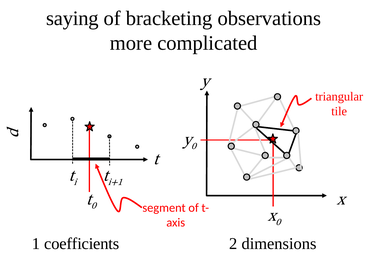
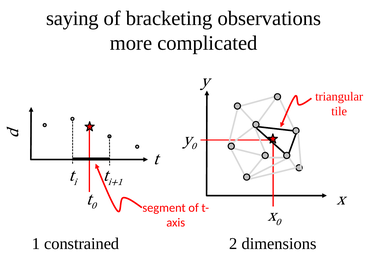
coefficients: coefficients -> constrained (82, 243)
